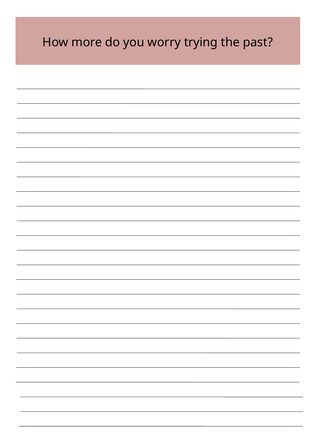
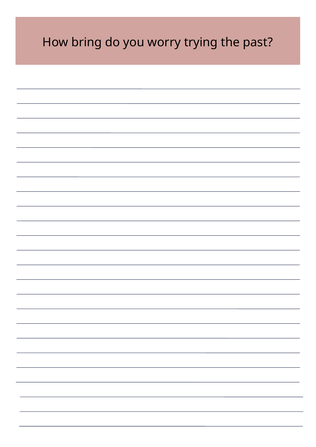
more: more -> bring (87, 42)
